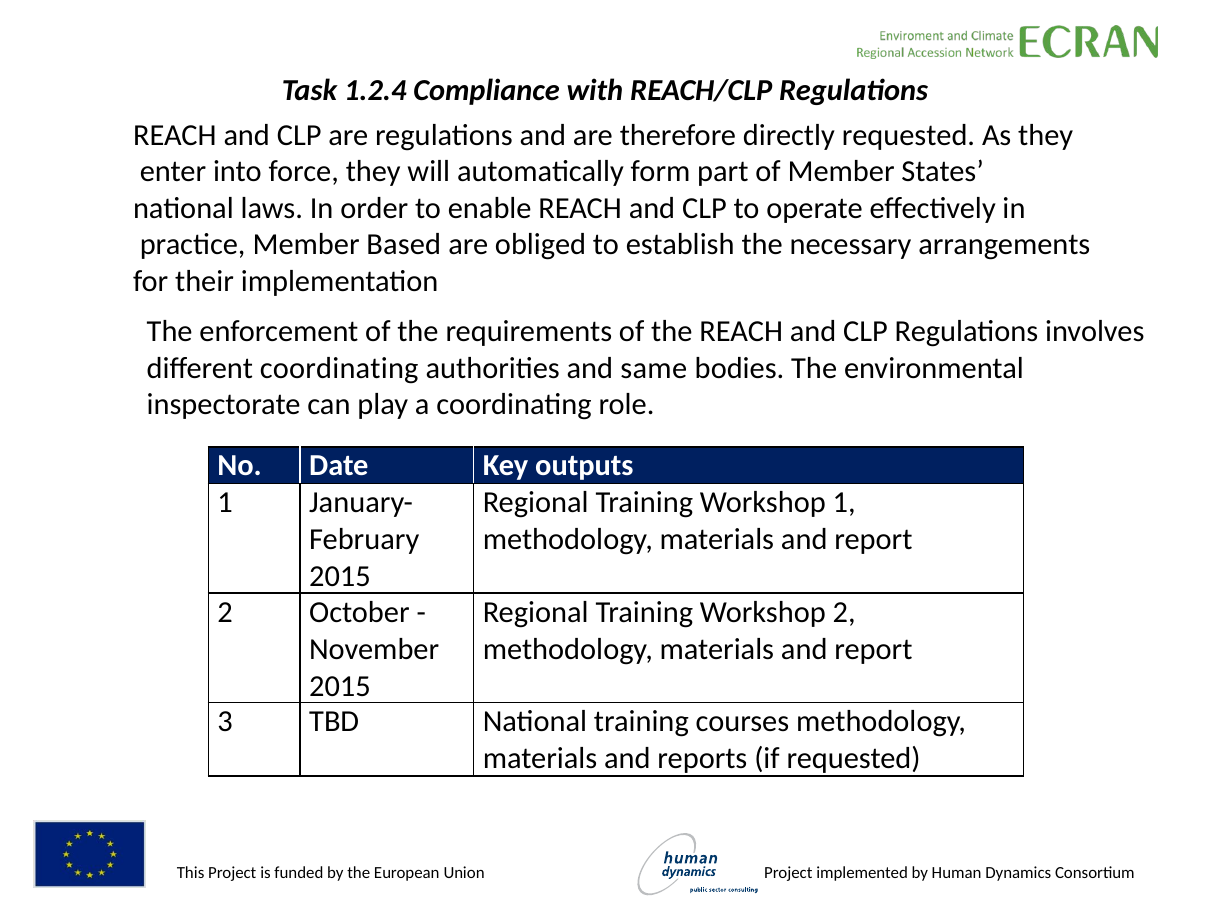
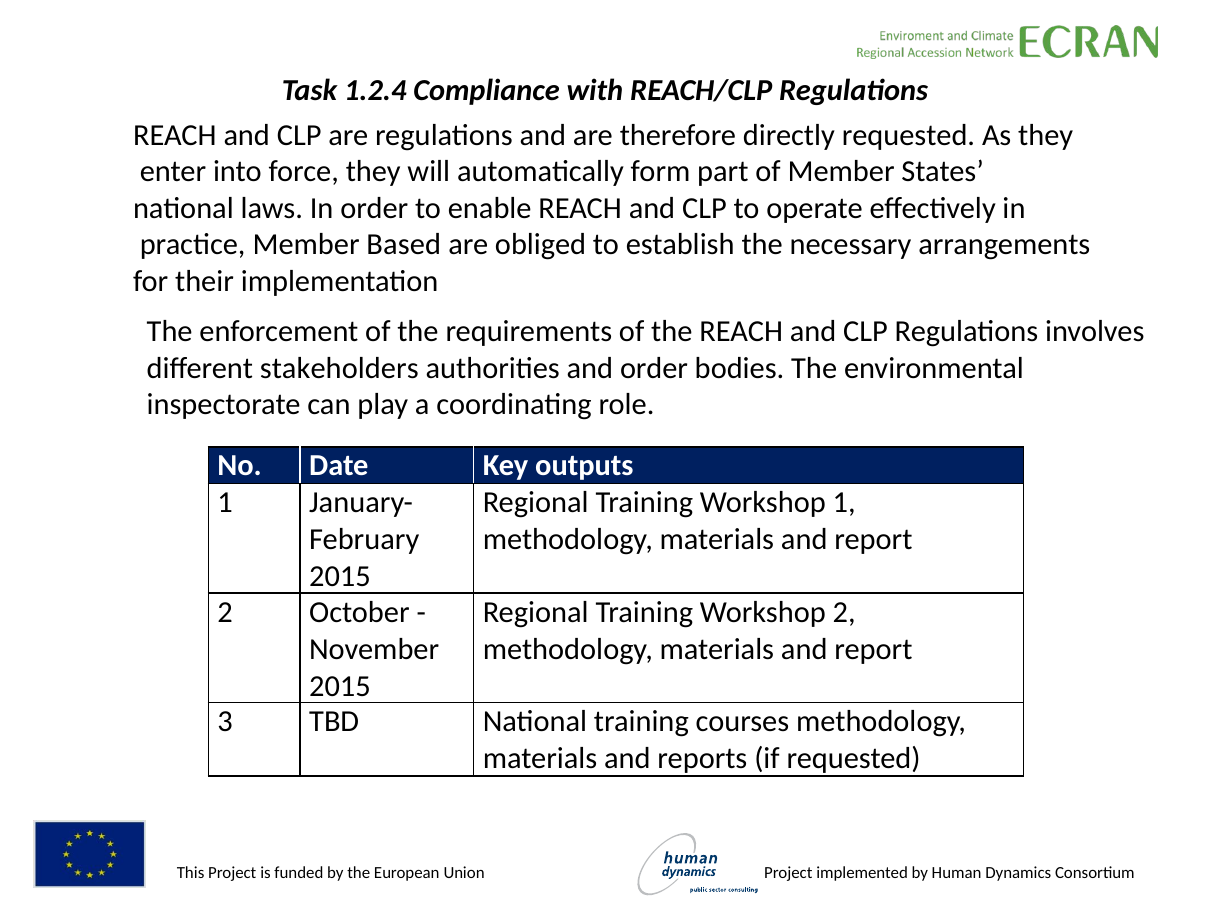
different coordinating: coordinating -> stakeholders (339, 368)
and same: same -> order (654, 368)
